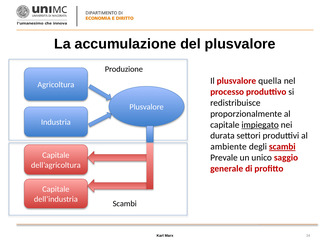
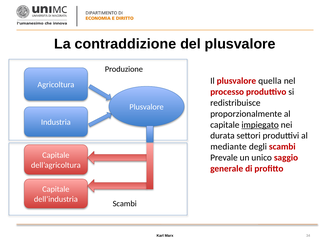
accumulazione: accumulazione -> contraddizione (125, 44)
ambiente: ambiente -> mediante (229, 147)
scambi underline: present -> none (282, 147)
